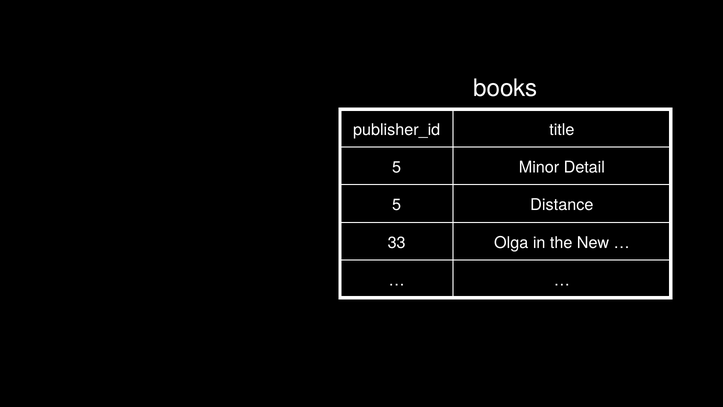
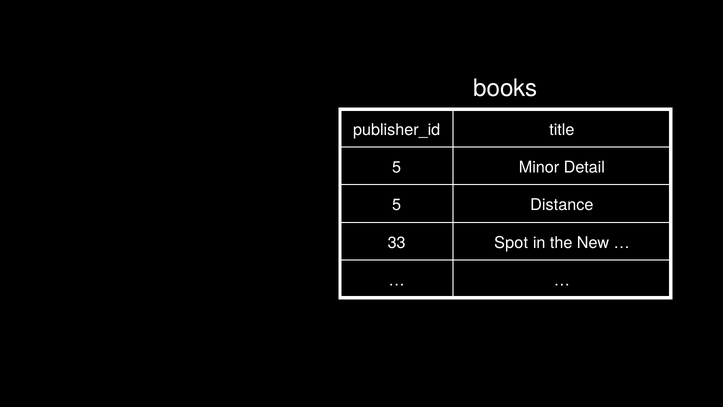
Olga: Olga -> Spot (511, 243)
